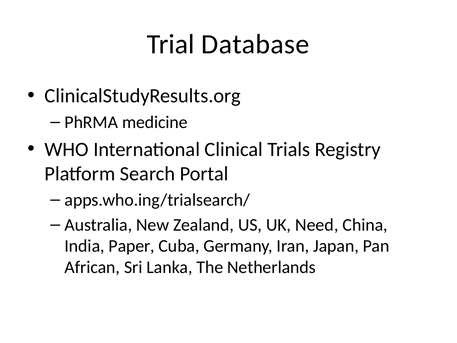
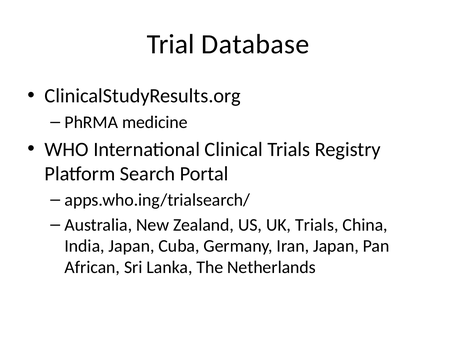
UK Need: Need -> Trials (317, 225)
India Paper: Paper -> Japan (132, 246)
